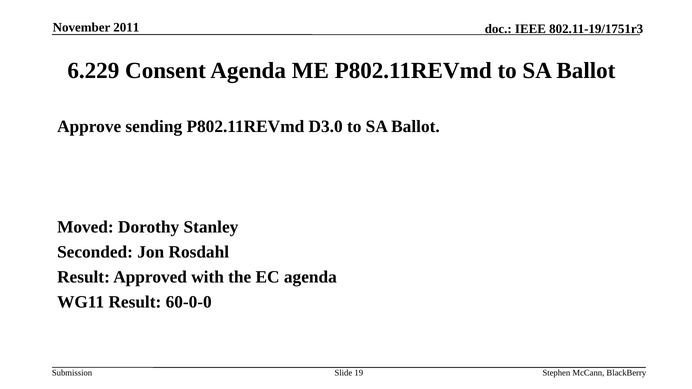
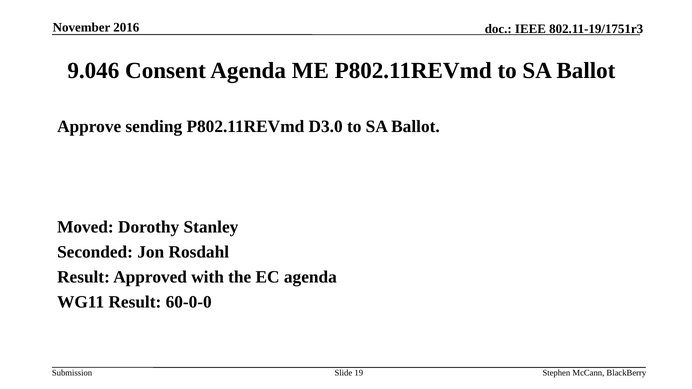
2011: 2011 -> 2016 (126, 28)
6.229: 6.229 -> 9.046 (93, 71)
